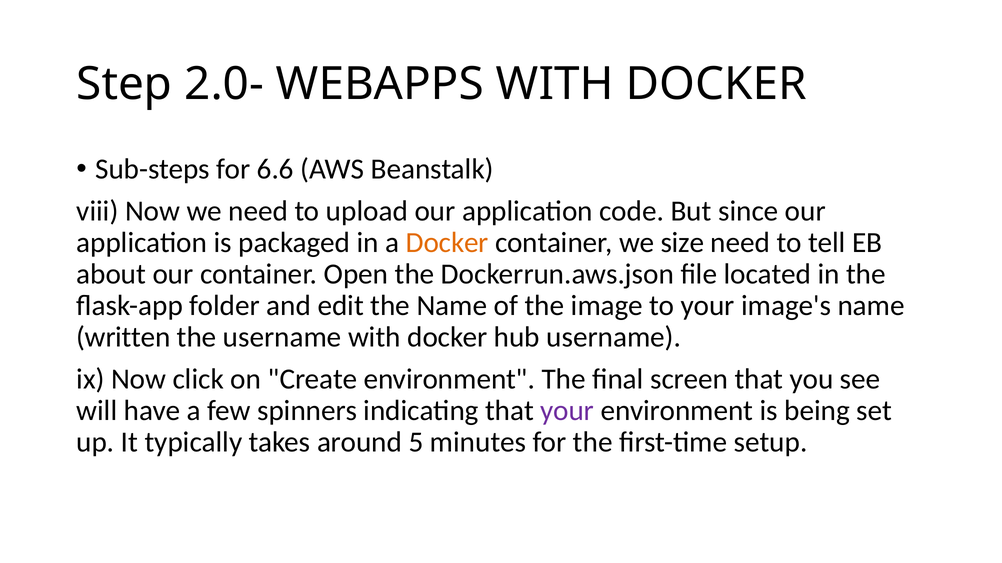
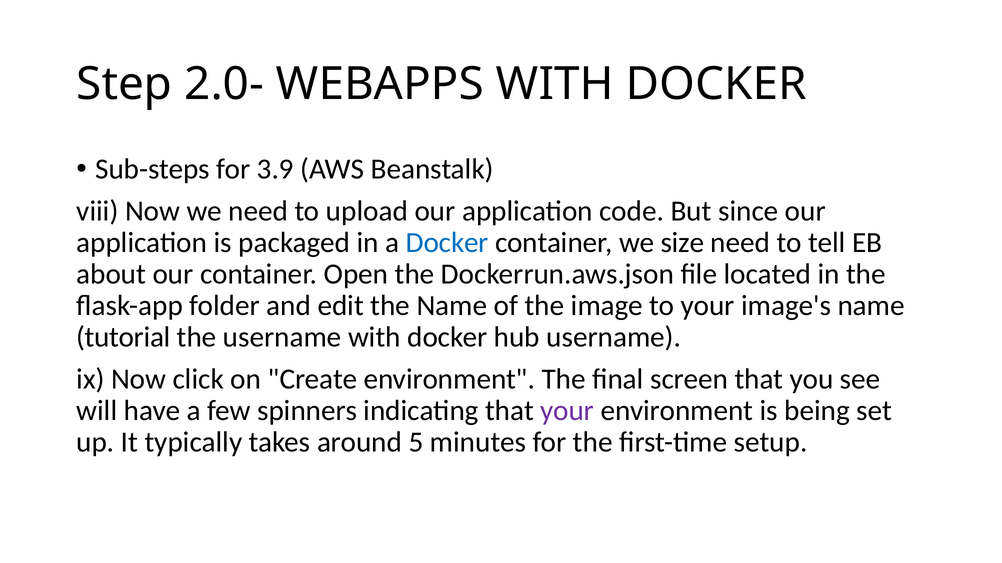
6.6: 6.6 -> 3.9 (275, 169)
Docker colour: orange -> blue (447, 243)
written: written -> tutorial (123, 338)
